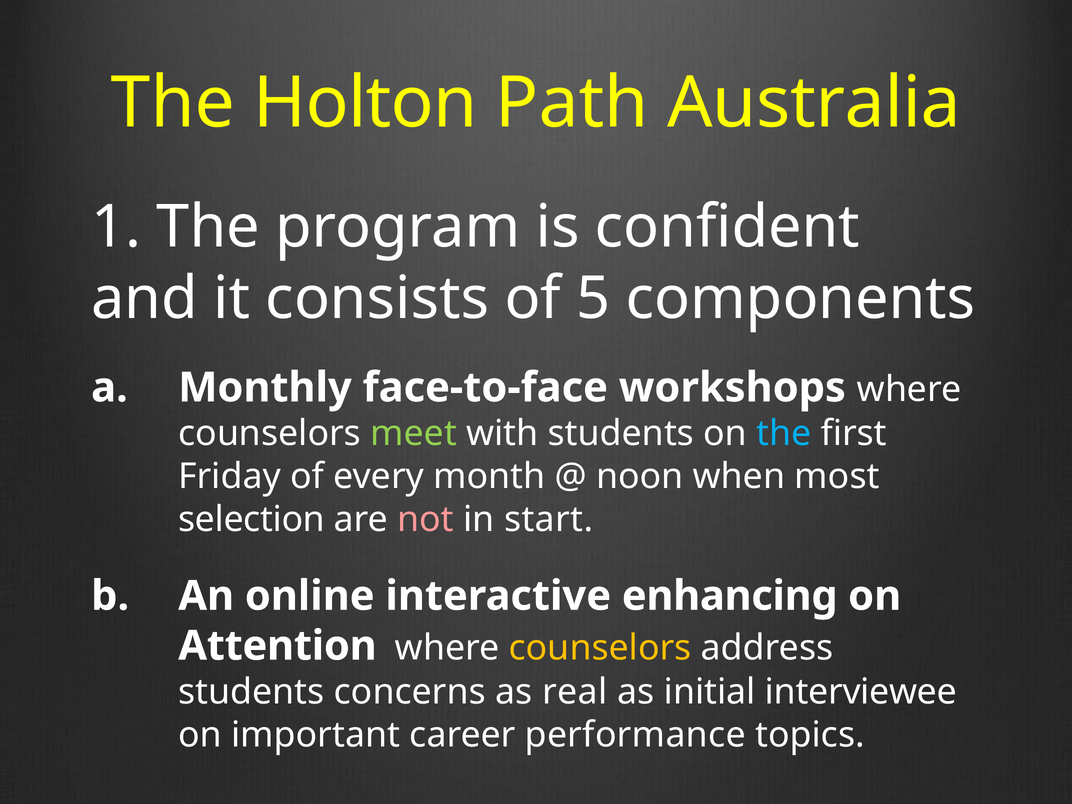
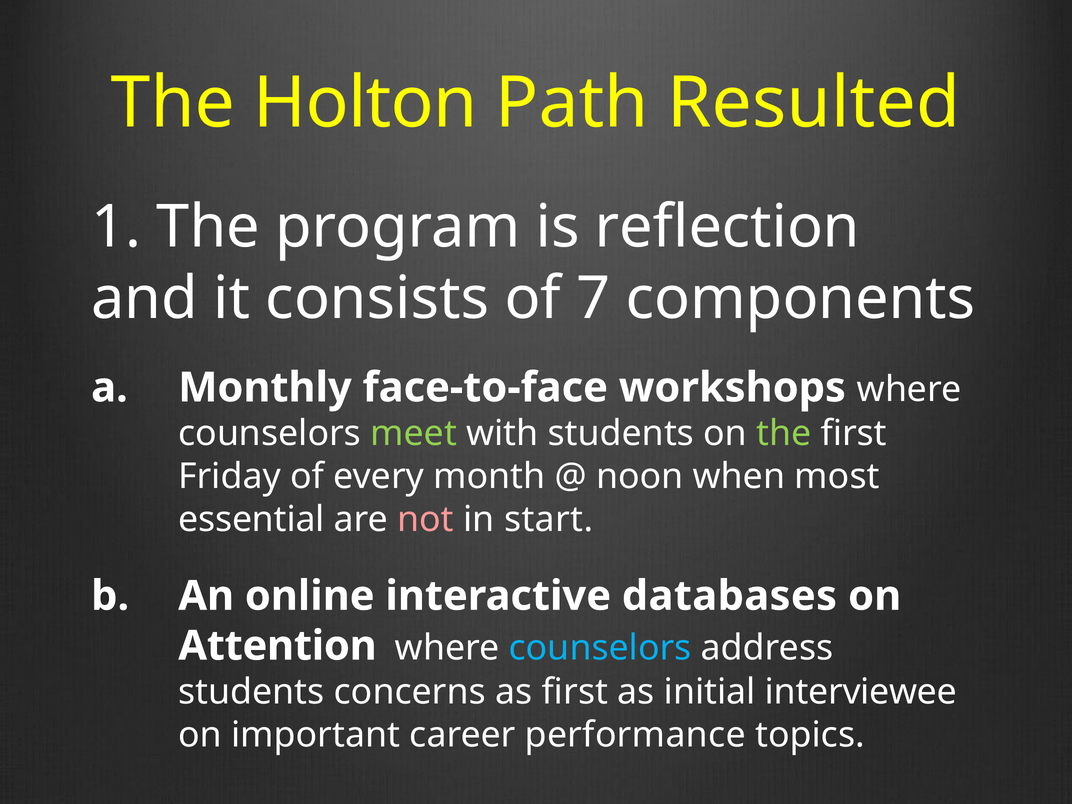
Australia: Australia -> Resulted (814, 103)
confident: confident -> reflection (727, 227)
5: 5 -> 7 (593, 298)
the colour: light blue -> light green (784, 434)
selection: selection -> essential (251, 519)
enhancing: enhancing -> databases (729, 596)
counselors colour: yellow -> light blue (600, 648)
as real: real -> first (575, 692)
